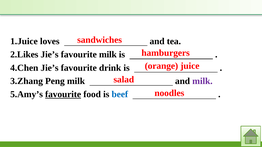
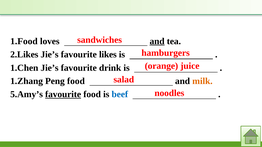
1.Juice: 1.Juice -> 1.Food (24, 41)
and underline: none -> present (157, 41)
favourite milk: milk -> likes (108, 55)
4.Chen: 4.Chen -> 1.Chen (24, 68)
3.Zhang: 3.Zhang -> 1.Zhang (27, 81)
Peng milk: milk -> food (76, 81)
milk colour: purple -> orange (202, 81)
